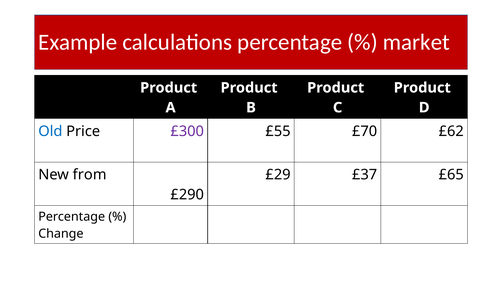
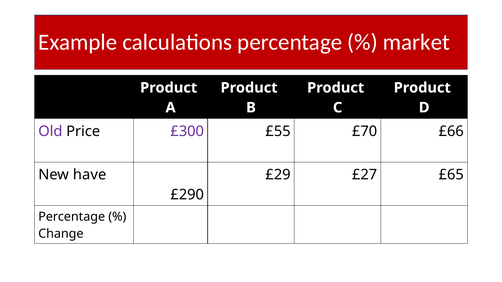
Old colour: blue -> purple (50, 131)
£62: £62 -> £66 (451, 131)
from: from -> have (90, 175)
£37: £37 -> £27 (365, 175)
